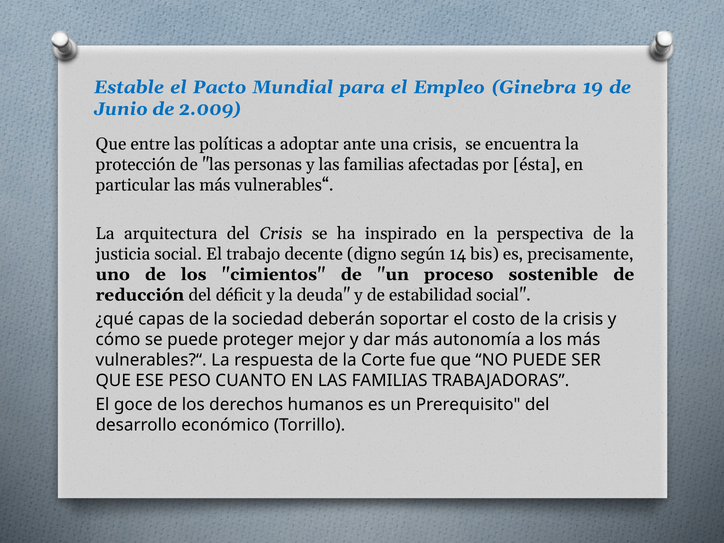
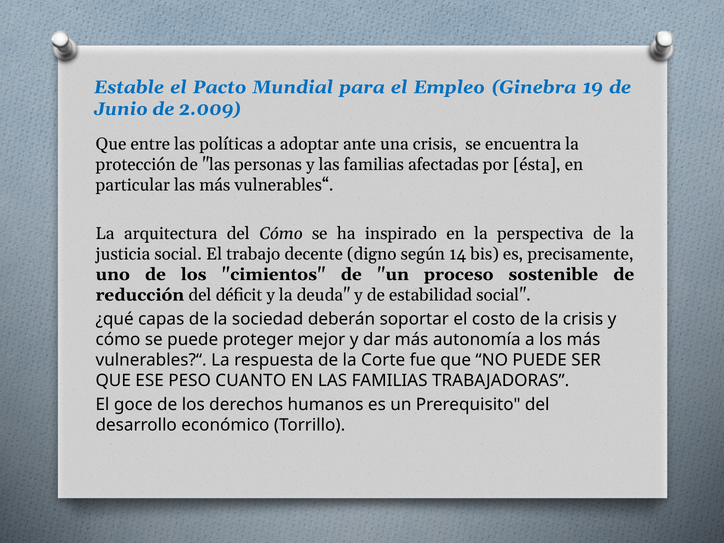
del Crisis: Crisis -> Cómo (281, 233)
